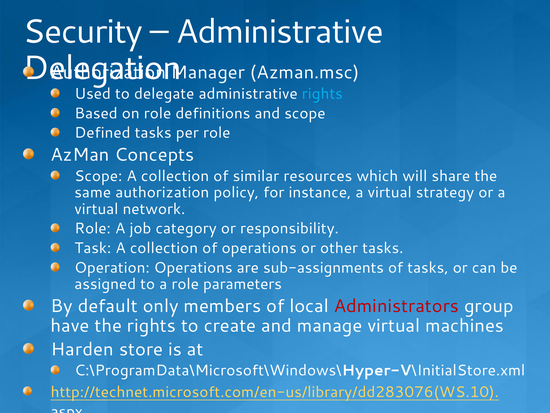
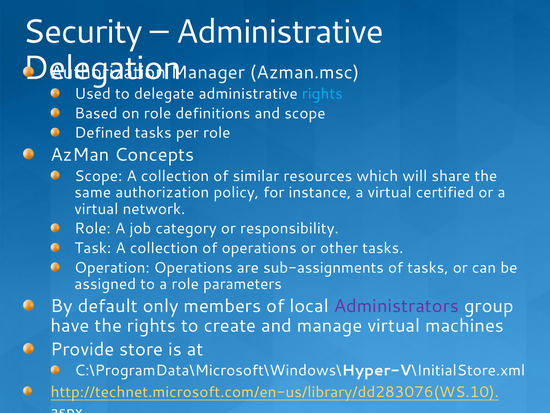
strategy: strategy -> certified (445, 192)
Administrators colour: red -> purple (396, 306)
Harden: Harden -> Provide (82, 349)
